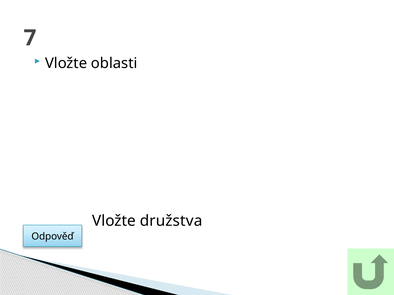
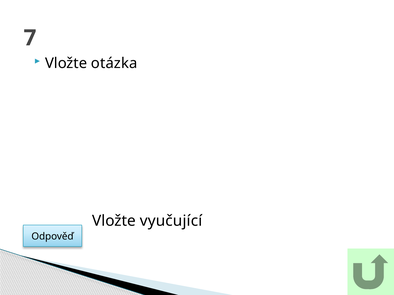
oblasti: oblasti -> otázka (114, 63)
družstva: družstva -> vyučující (171, 221)
